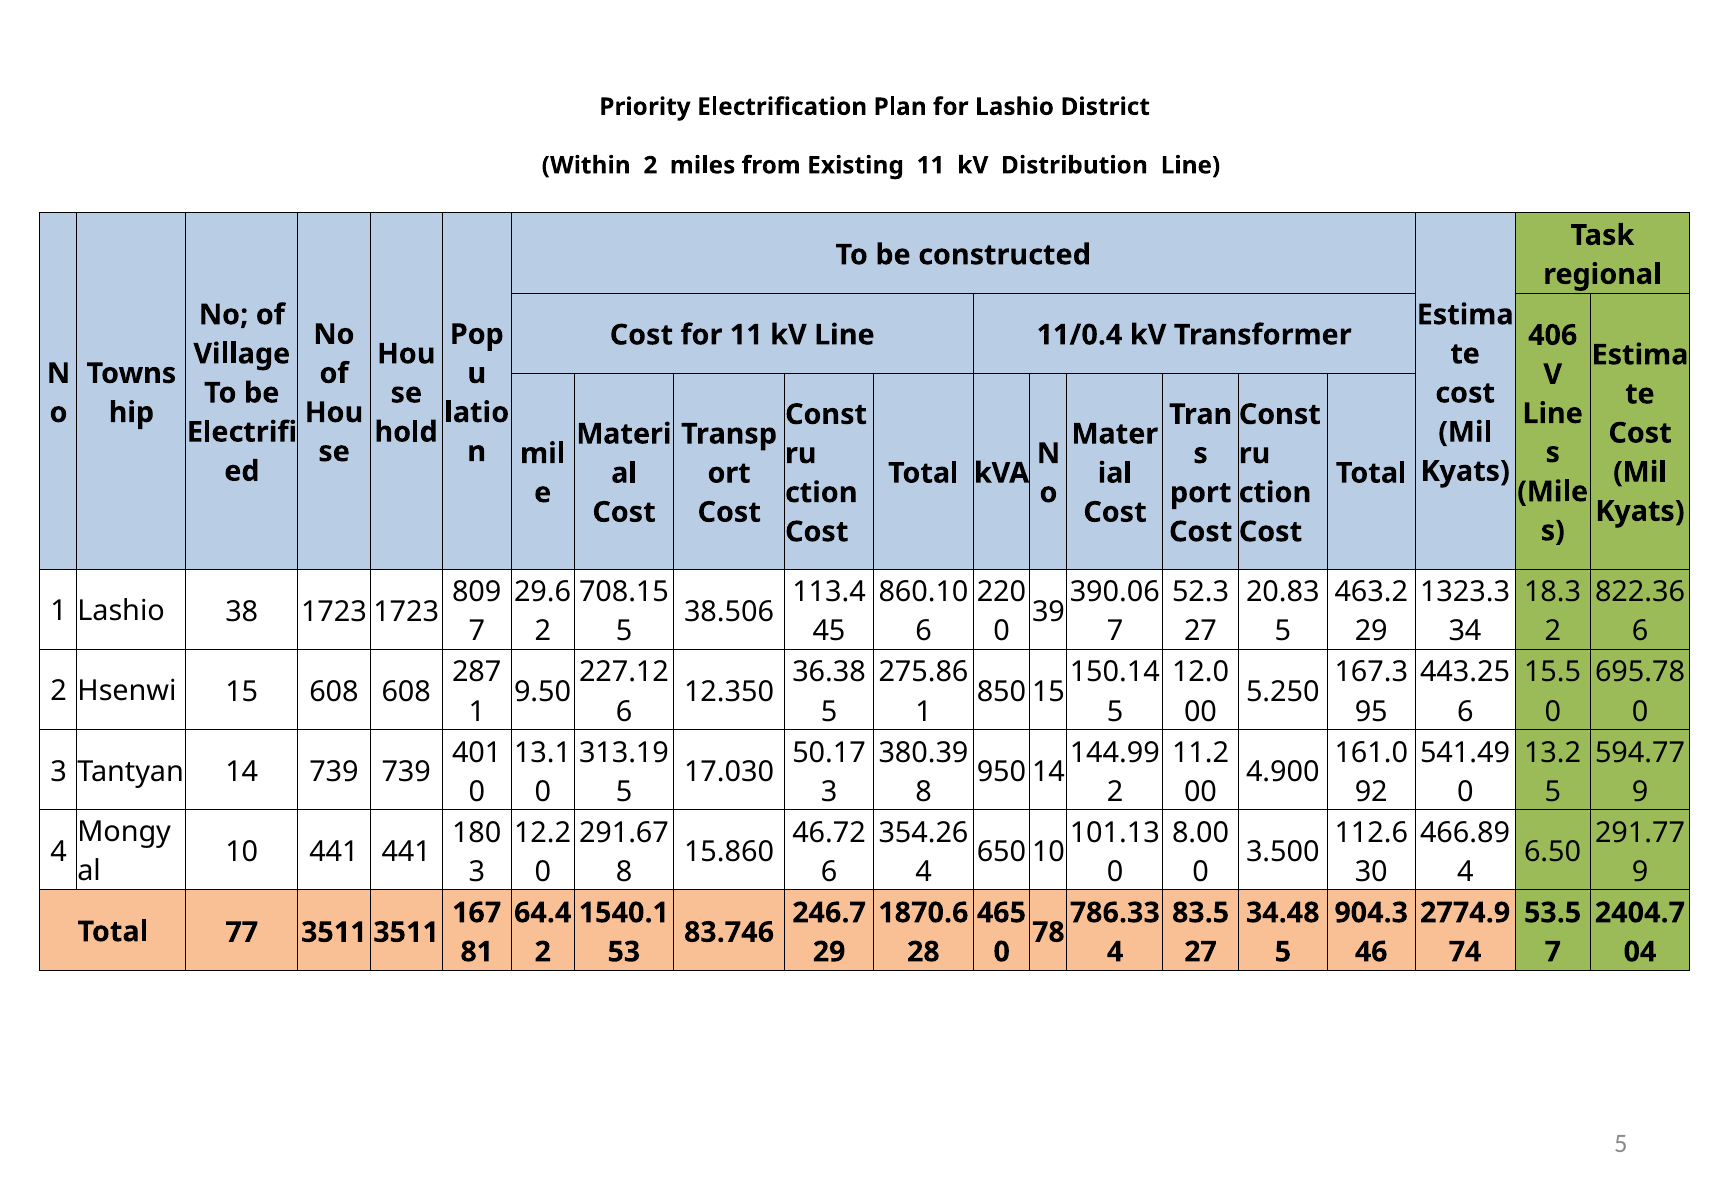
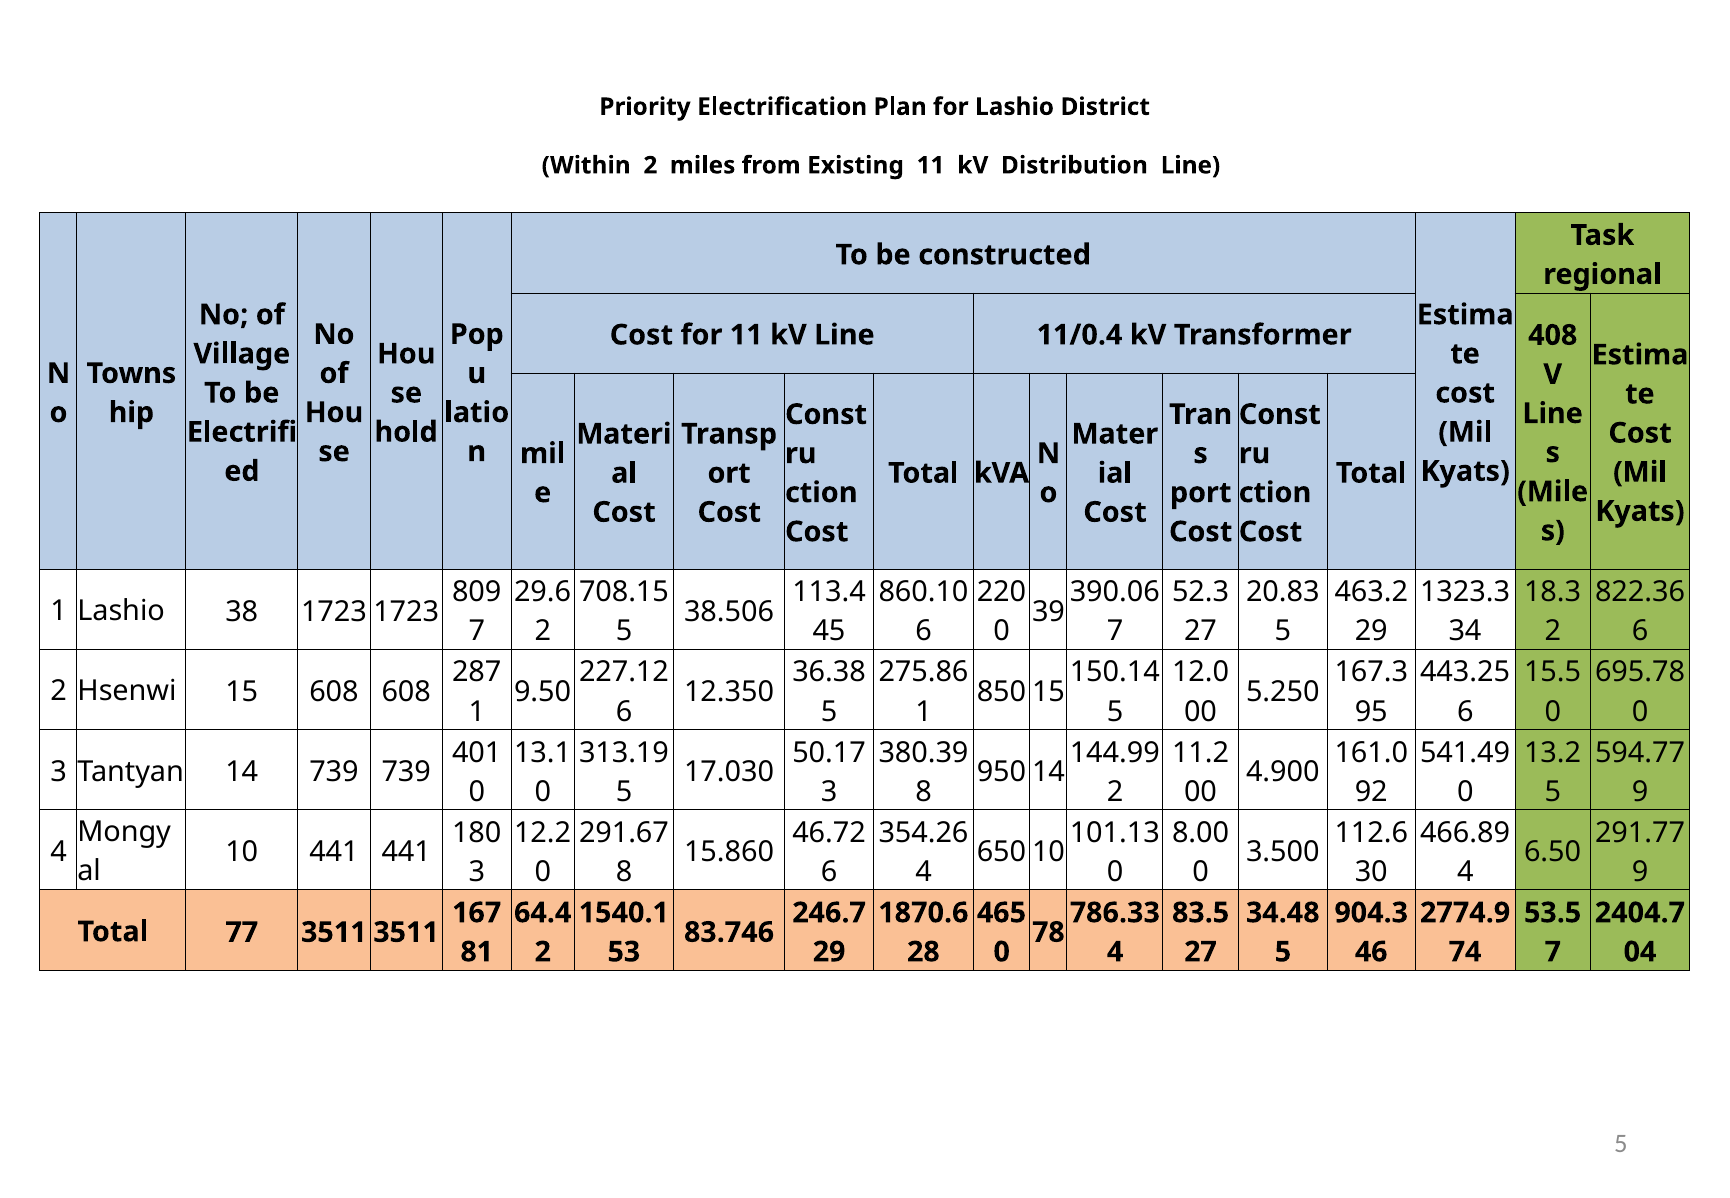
406: 406 -> 408 (1553, 335)
